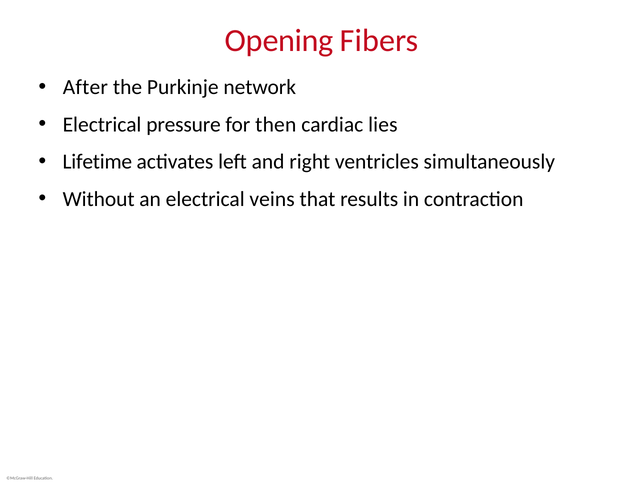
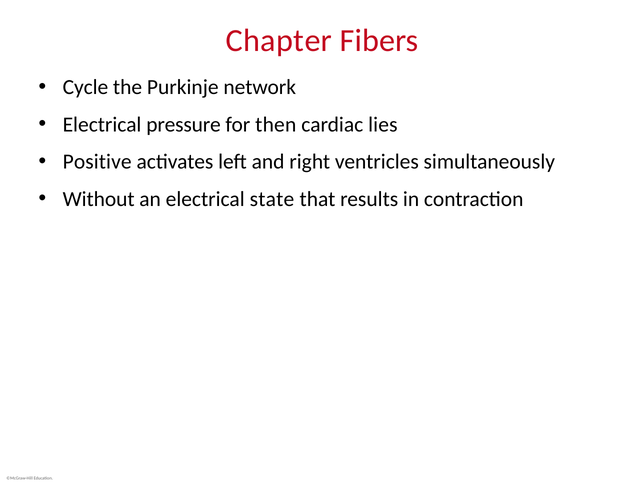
Opening: Opening -> Chapter (279, 41)
After: After -> Cycle (85, 87)
Lifetime: Lifetime -> Positive (97, 162)
veins: veins -> state (272, 199)
